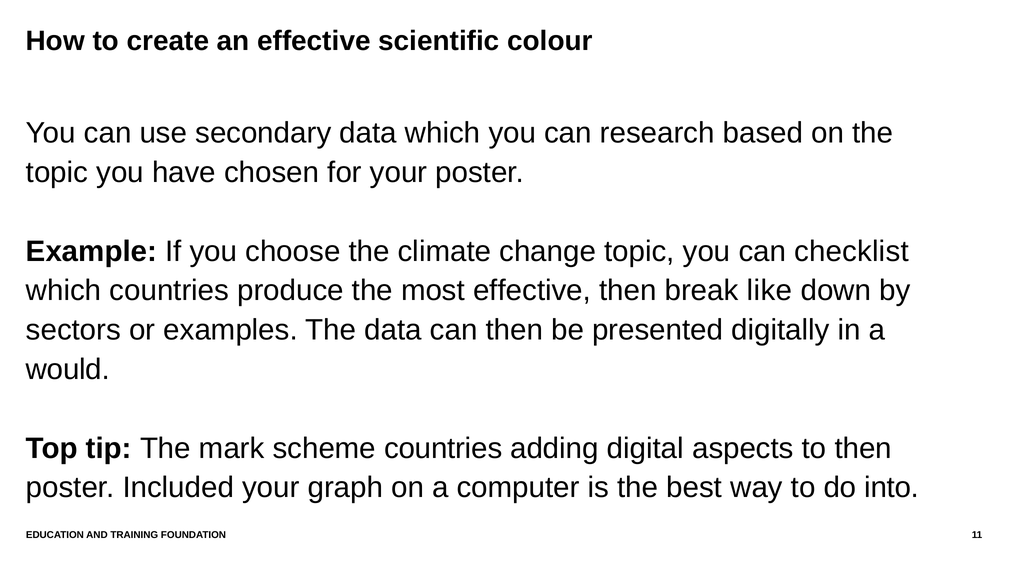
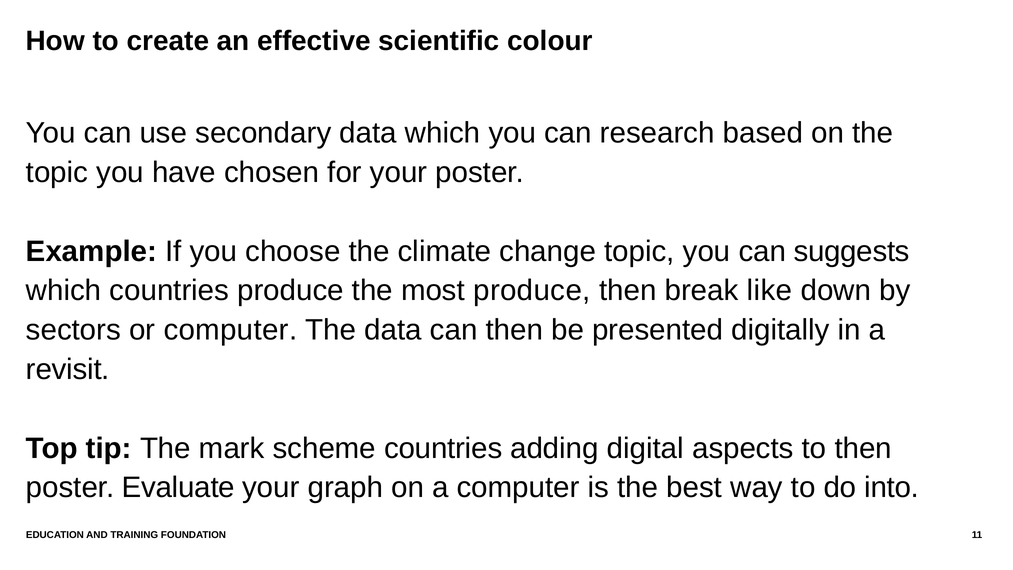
checklist: checklist -> suggests (852, 251)
most effective: effective -> produce (532, 291)
or examples: examples -> computer (230, 330)
would: would -> revisit (68, 369)
Included: Included -> Evaluate (178, 488)
